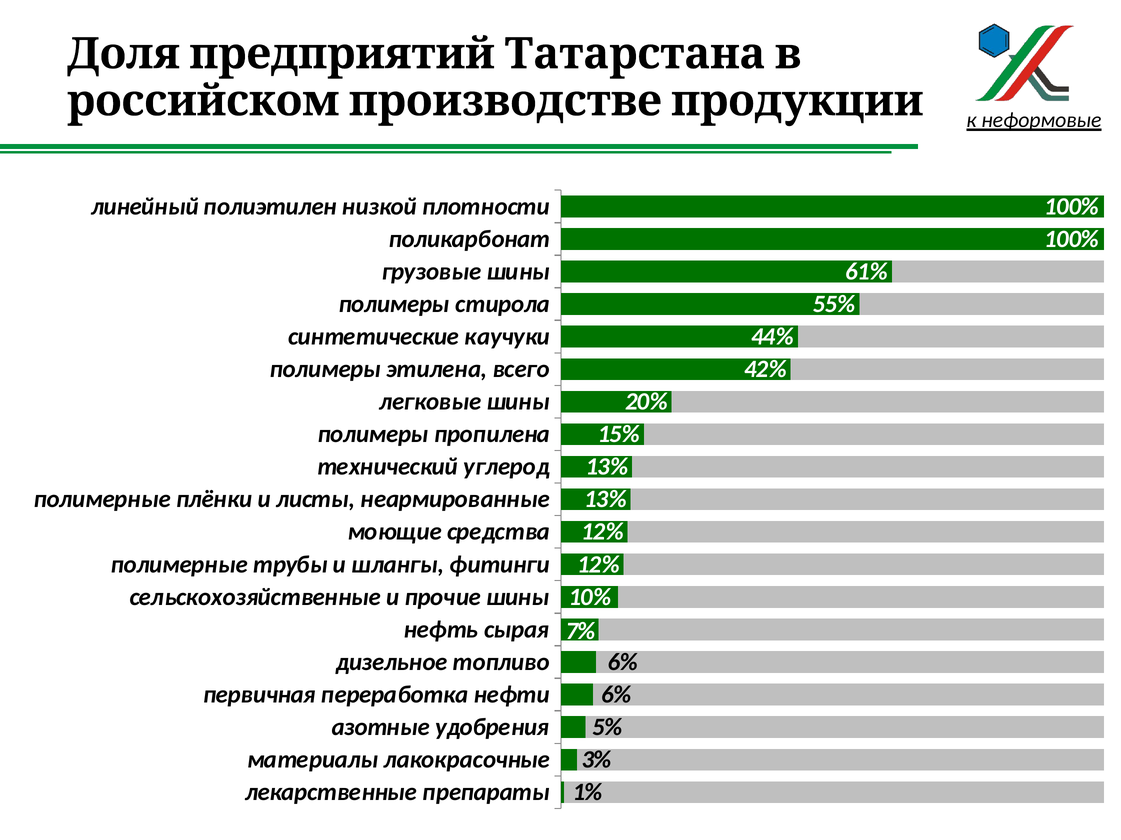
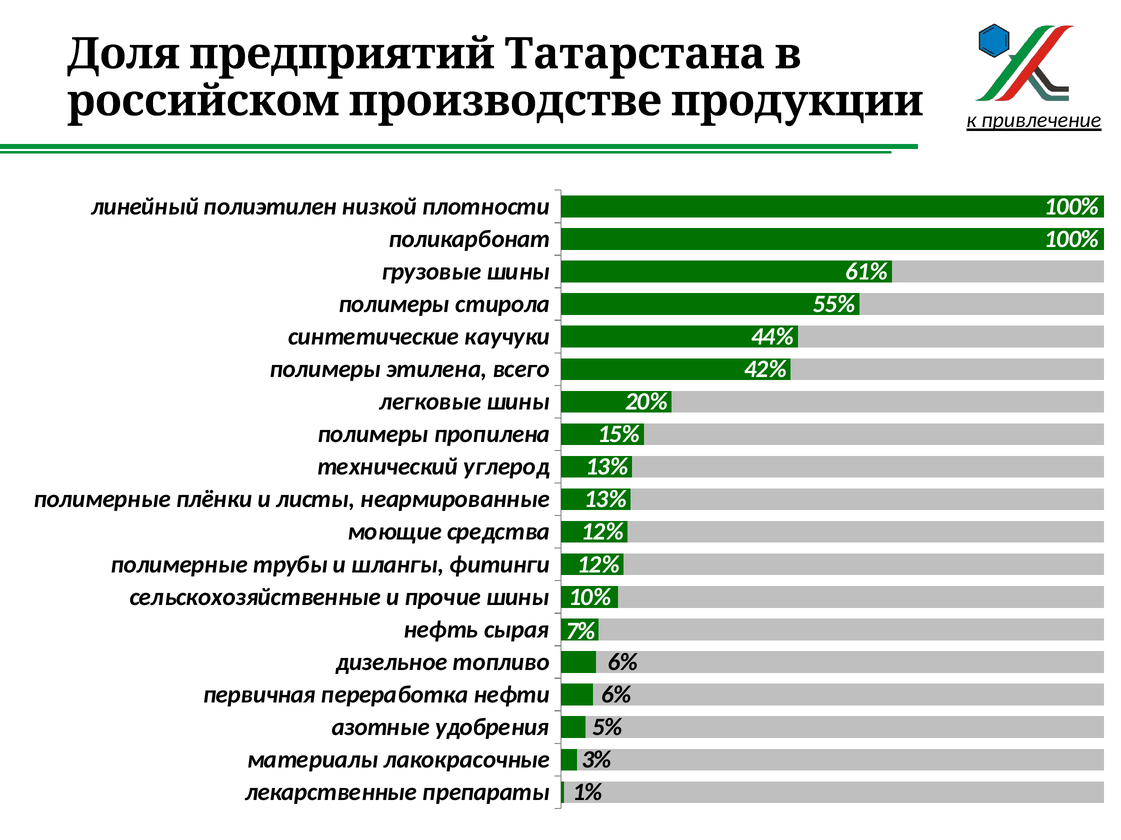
неформовые: неформовые -> привлечение (1041, 120)
